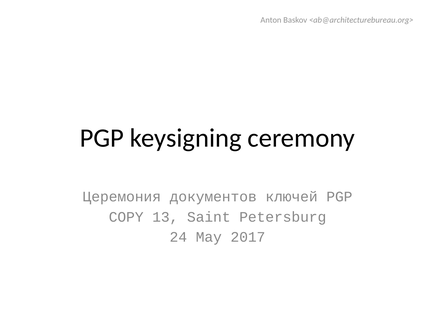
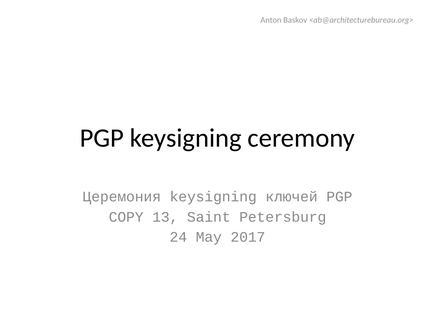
Церемония документов: документов -> keysigning (213, 197)
